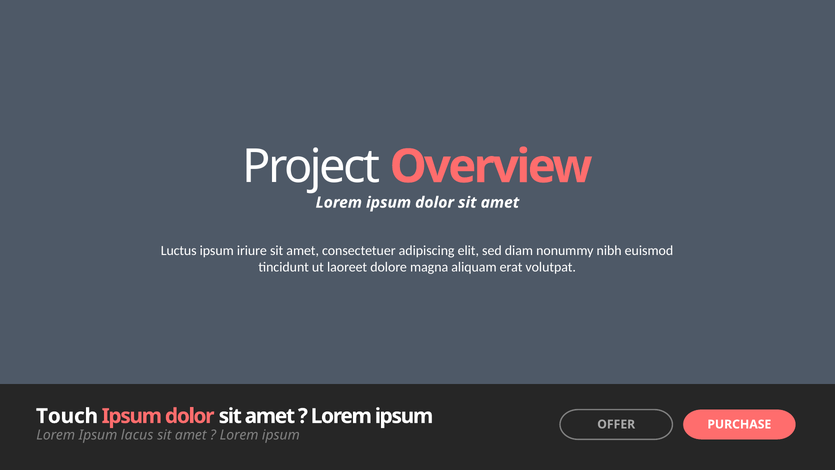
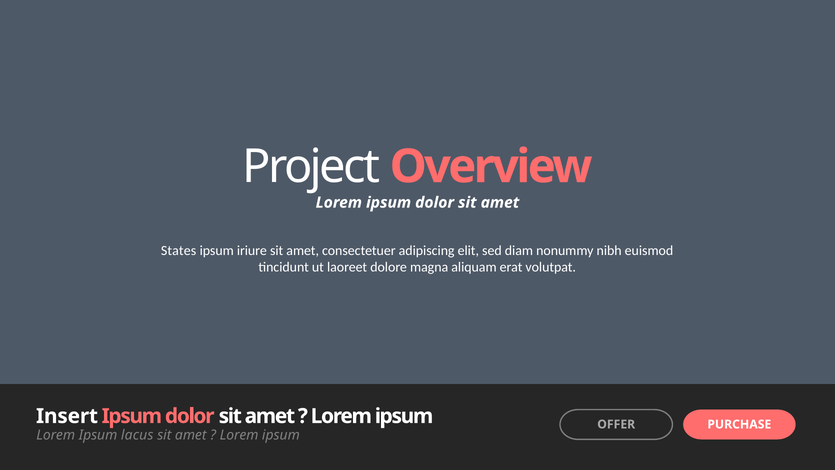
Luctus: Luctus -> States (179, 251)
Touch: Touch -> Insert (67, 416)
